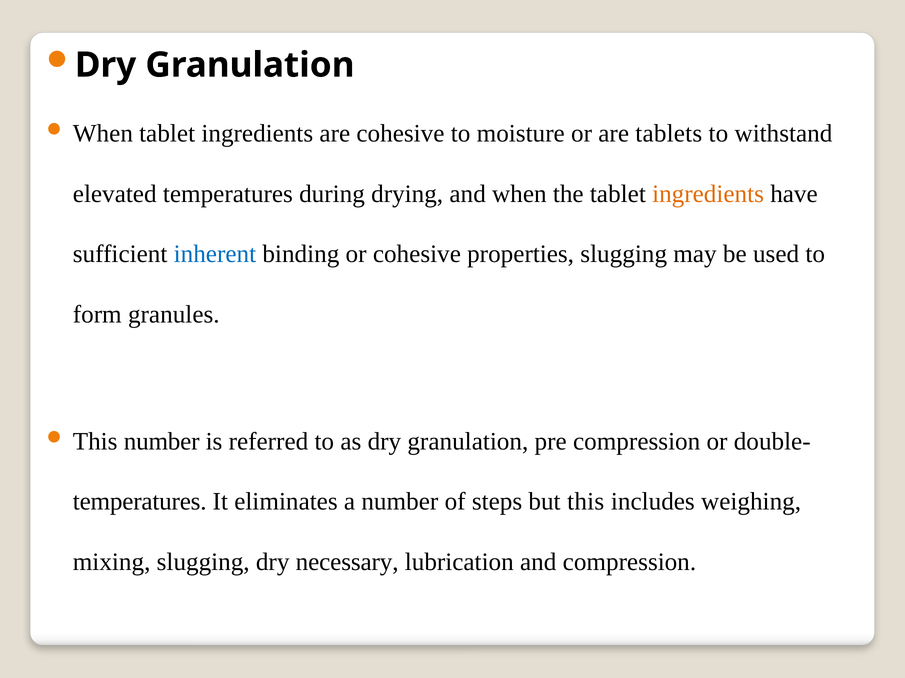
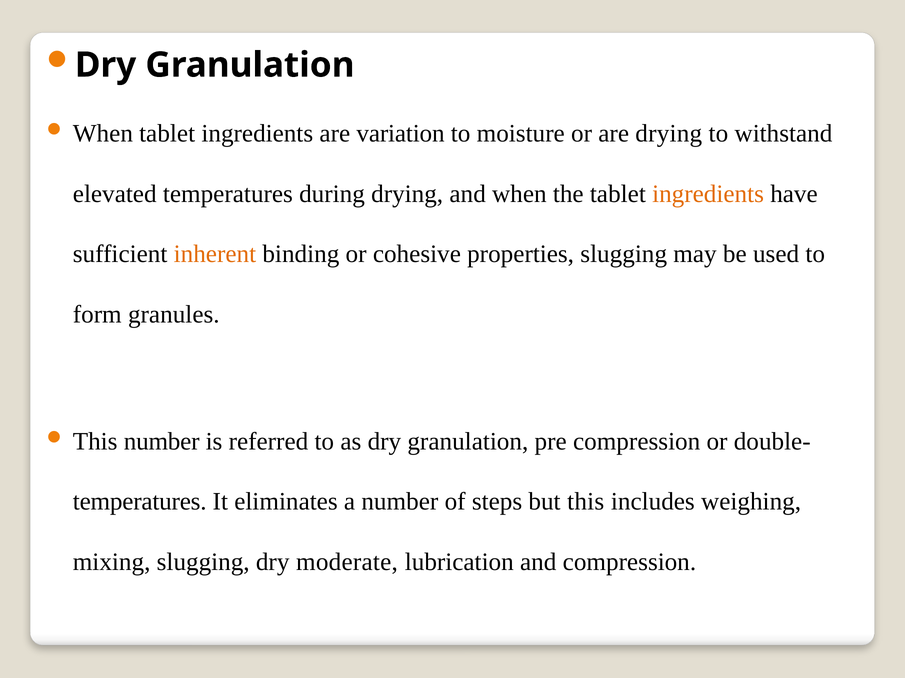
are cohesive: cohesive -> variation (401, 134)
are tablets: tablets -> drying (669, 134)
inherent colour: blue -> orange (215, 254)
necessary: necessary -> moderate (347, 562)
